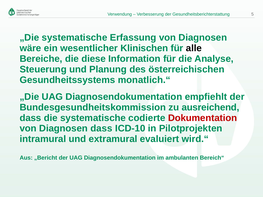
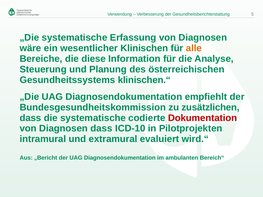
alle colour: black -> orange (194, 48)
monatlich.“: monatlich.“ -> klinischen.“ (144, 80)
ausreichend: ausreichend -> zusätzlichen (210, 107)
